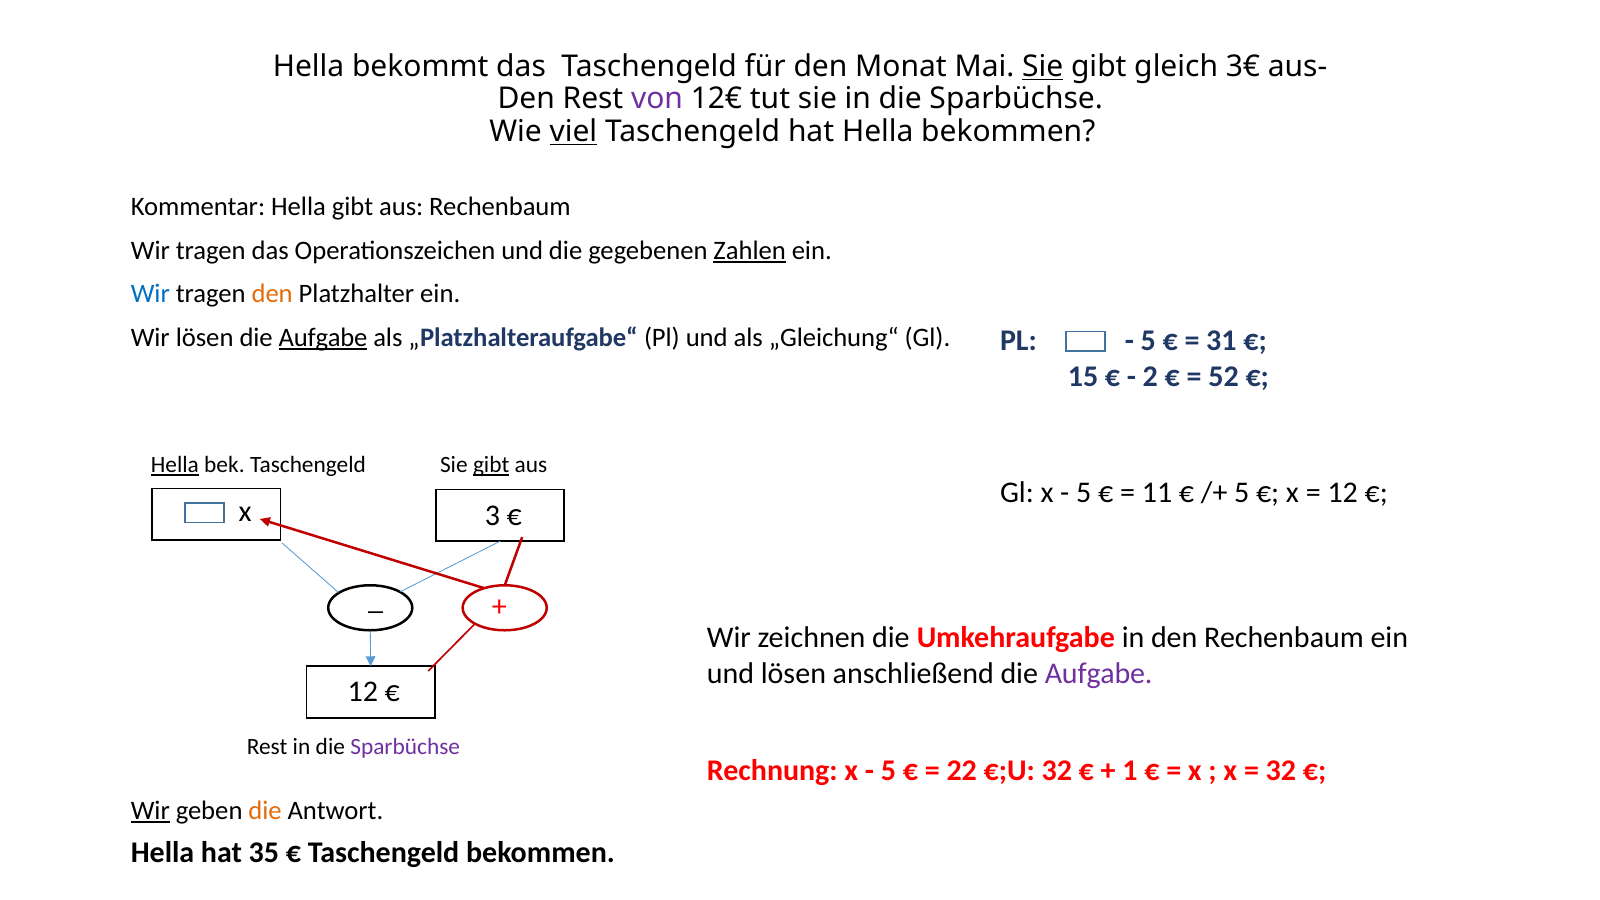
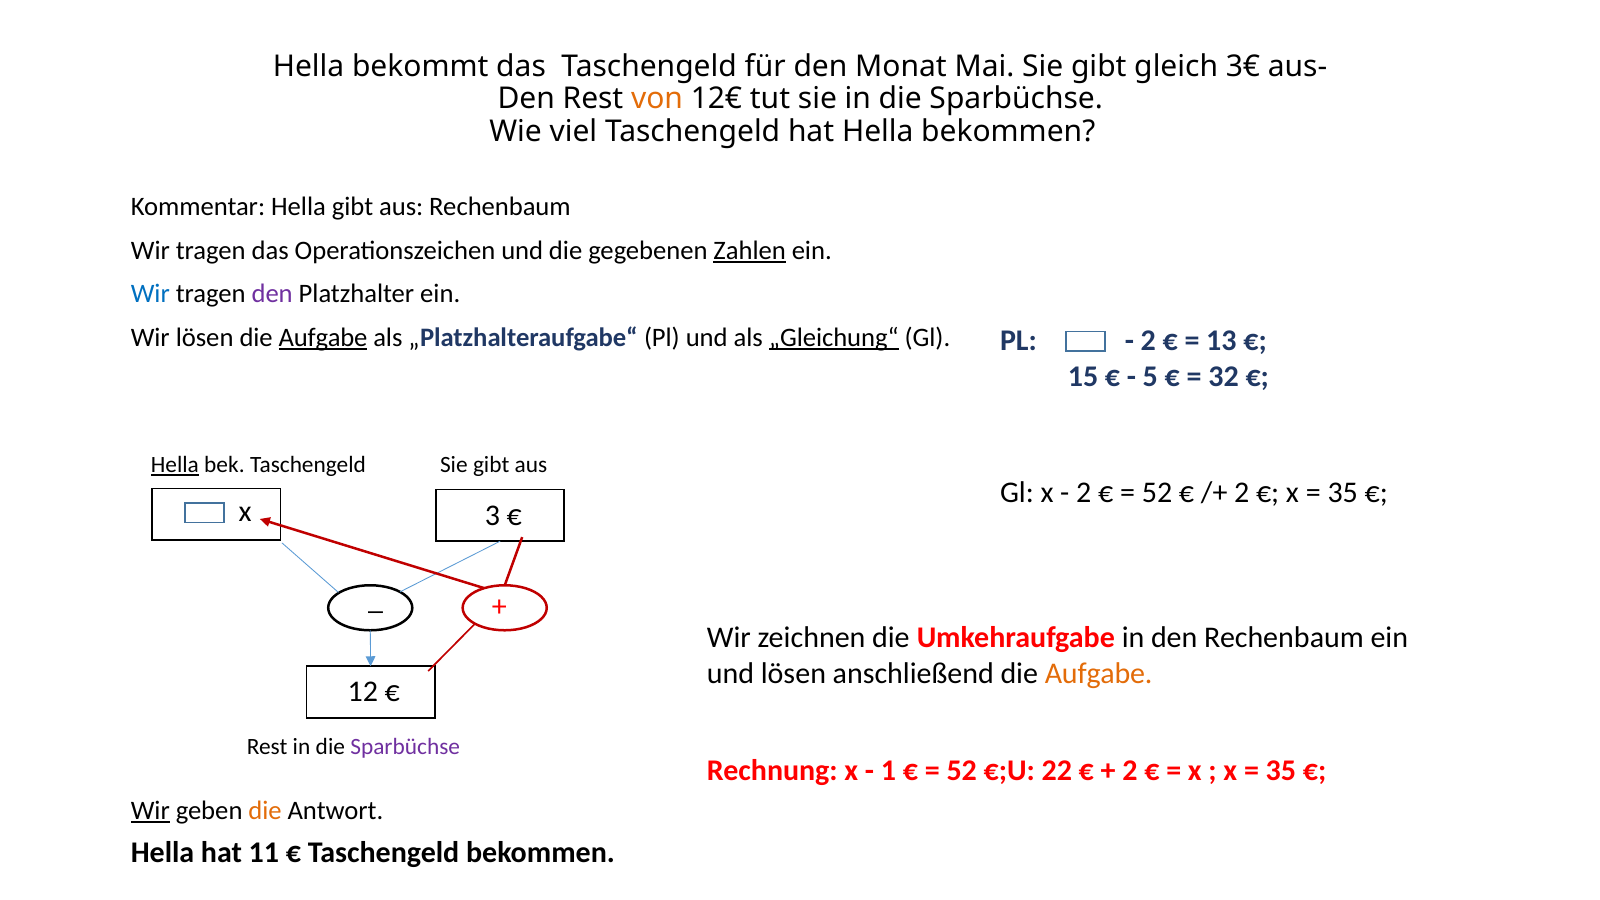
Sie underline: present -> none (1043, 67)
von colour: purple -> orange (657, 99)
viel underline: present -> none (573, 132)
den colour: orange -> purple (272, 294)
„Gleichung“ underline: none -> present (834, 338)
5: 5 -> 2 (1148, 341)
31: 31 -> 13 (1221, 341)
2: 2 -> 5 (1150, 377)
52: 52 -> 32 (1224, 377)
gibt underline: present -> none (491, 465)
5: 5 -> 2 (1084, 493)
11: 11 -> 52 (1157, 493)
5: 5 -> 2 (1242, 493)
12: 12 -> 35 (1343, 493)
Aufgabe colour: purple -> orange (1099, 673)
5: 5 -> 1 (888, 771)
22: 22 -> 52 (962, 771)
€;U 32: 32 -> 22 (1057, 771)
1: 1 -> 2 (1130, 771)
32: 32 -> 35 (1281, 771)
35: 35 -> 11 (264, 853)
